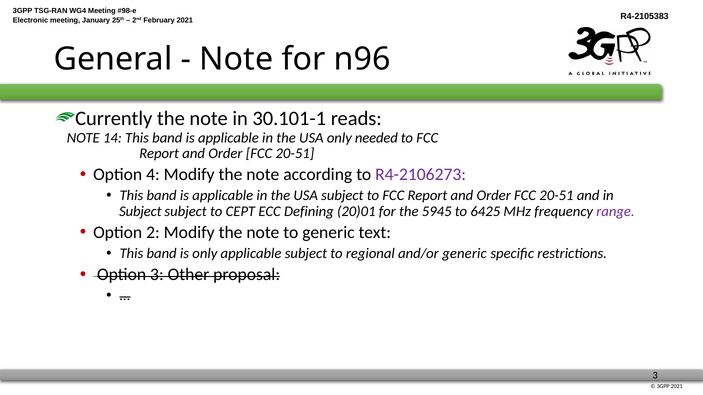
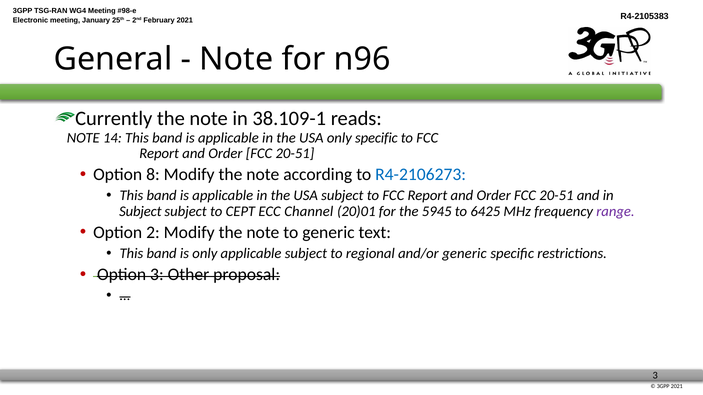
30.101-1: 30.101-1 -> 38.109-1 (289, 119)
only needed: needed -> specific (376, 138)
4: 4 -> 8 (153, 175)
R4-2106273 colour: purple -> blue (421, 175)
Defining: Defining -> Channel (309, 212)
